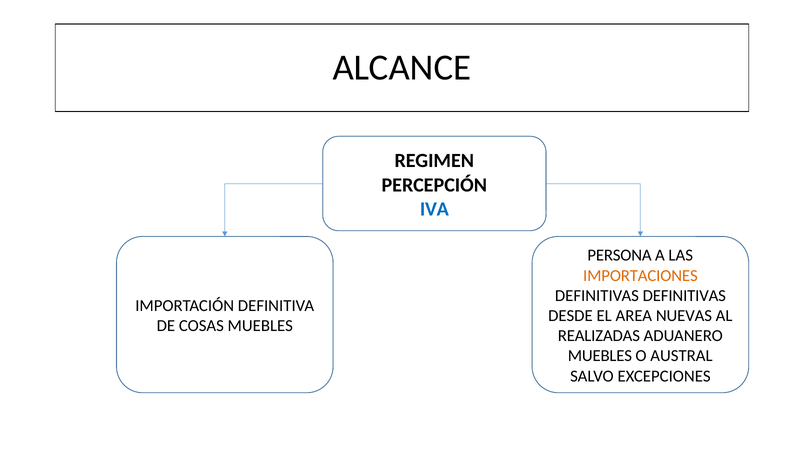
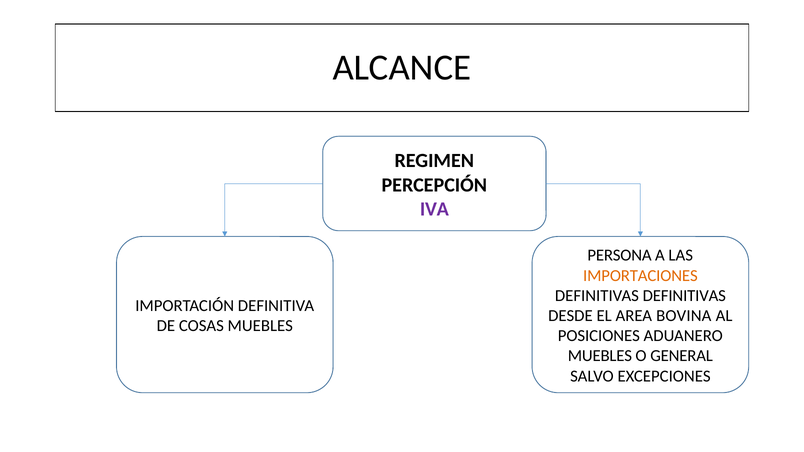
IVA colour: blue -> purple (434, 209)
NUEVAS: NUEVAS -> BOVINA (684, 316)
REALIZADAS: REALIZADAS -> POSICIONES (599, 336)
AUSTRAL: AUSTRAL -> GENERAL (682, 356)
